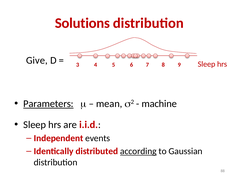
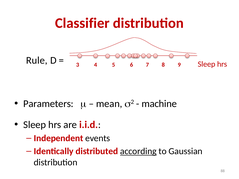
Solutions: Solutions -> Classifier (82, 23)
Give: Give -> Rule (37, 60)
Parameters underline: present -> none (48, 104)
